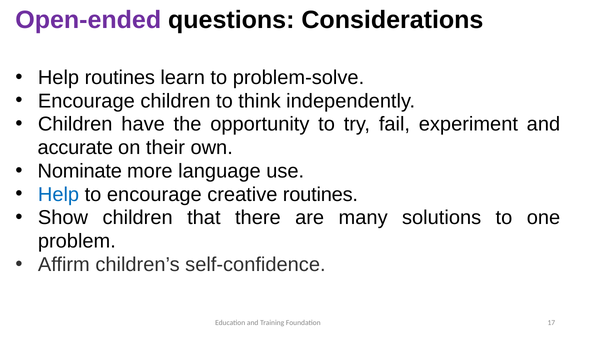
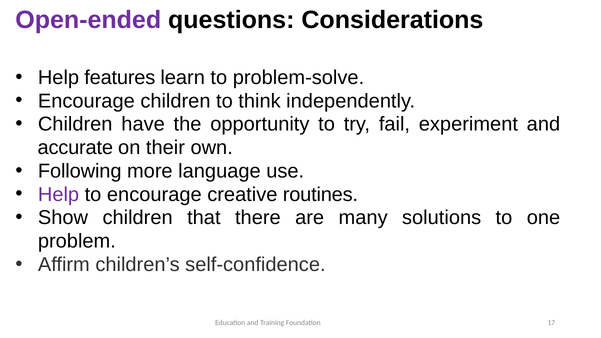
Help routines: routines -> features (120, 78)
Nominate: Nominate -> Following (80, 171)
Help colour: blue -> purple (59, 194)
